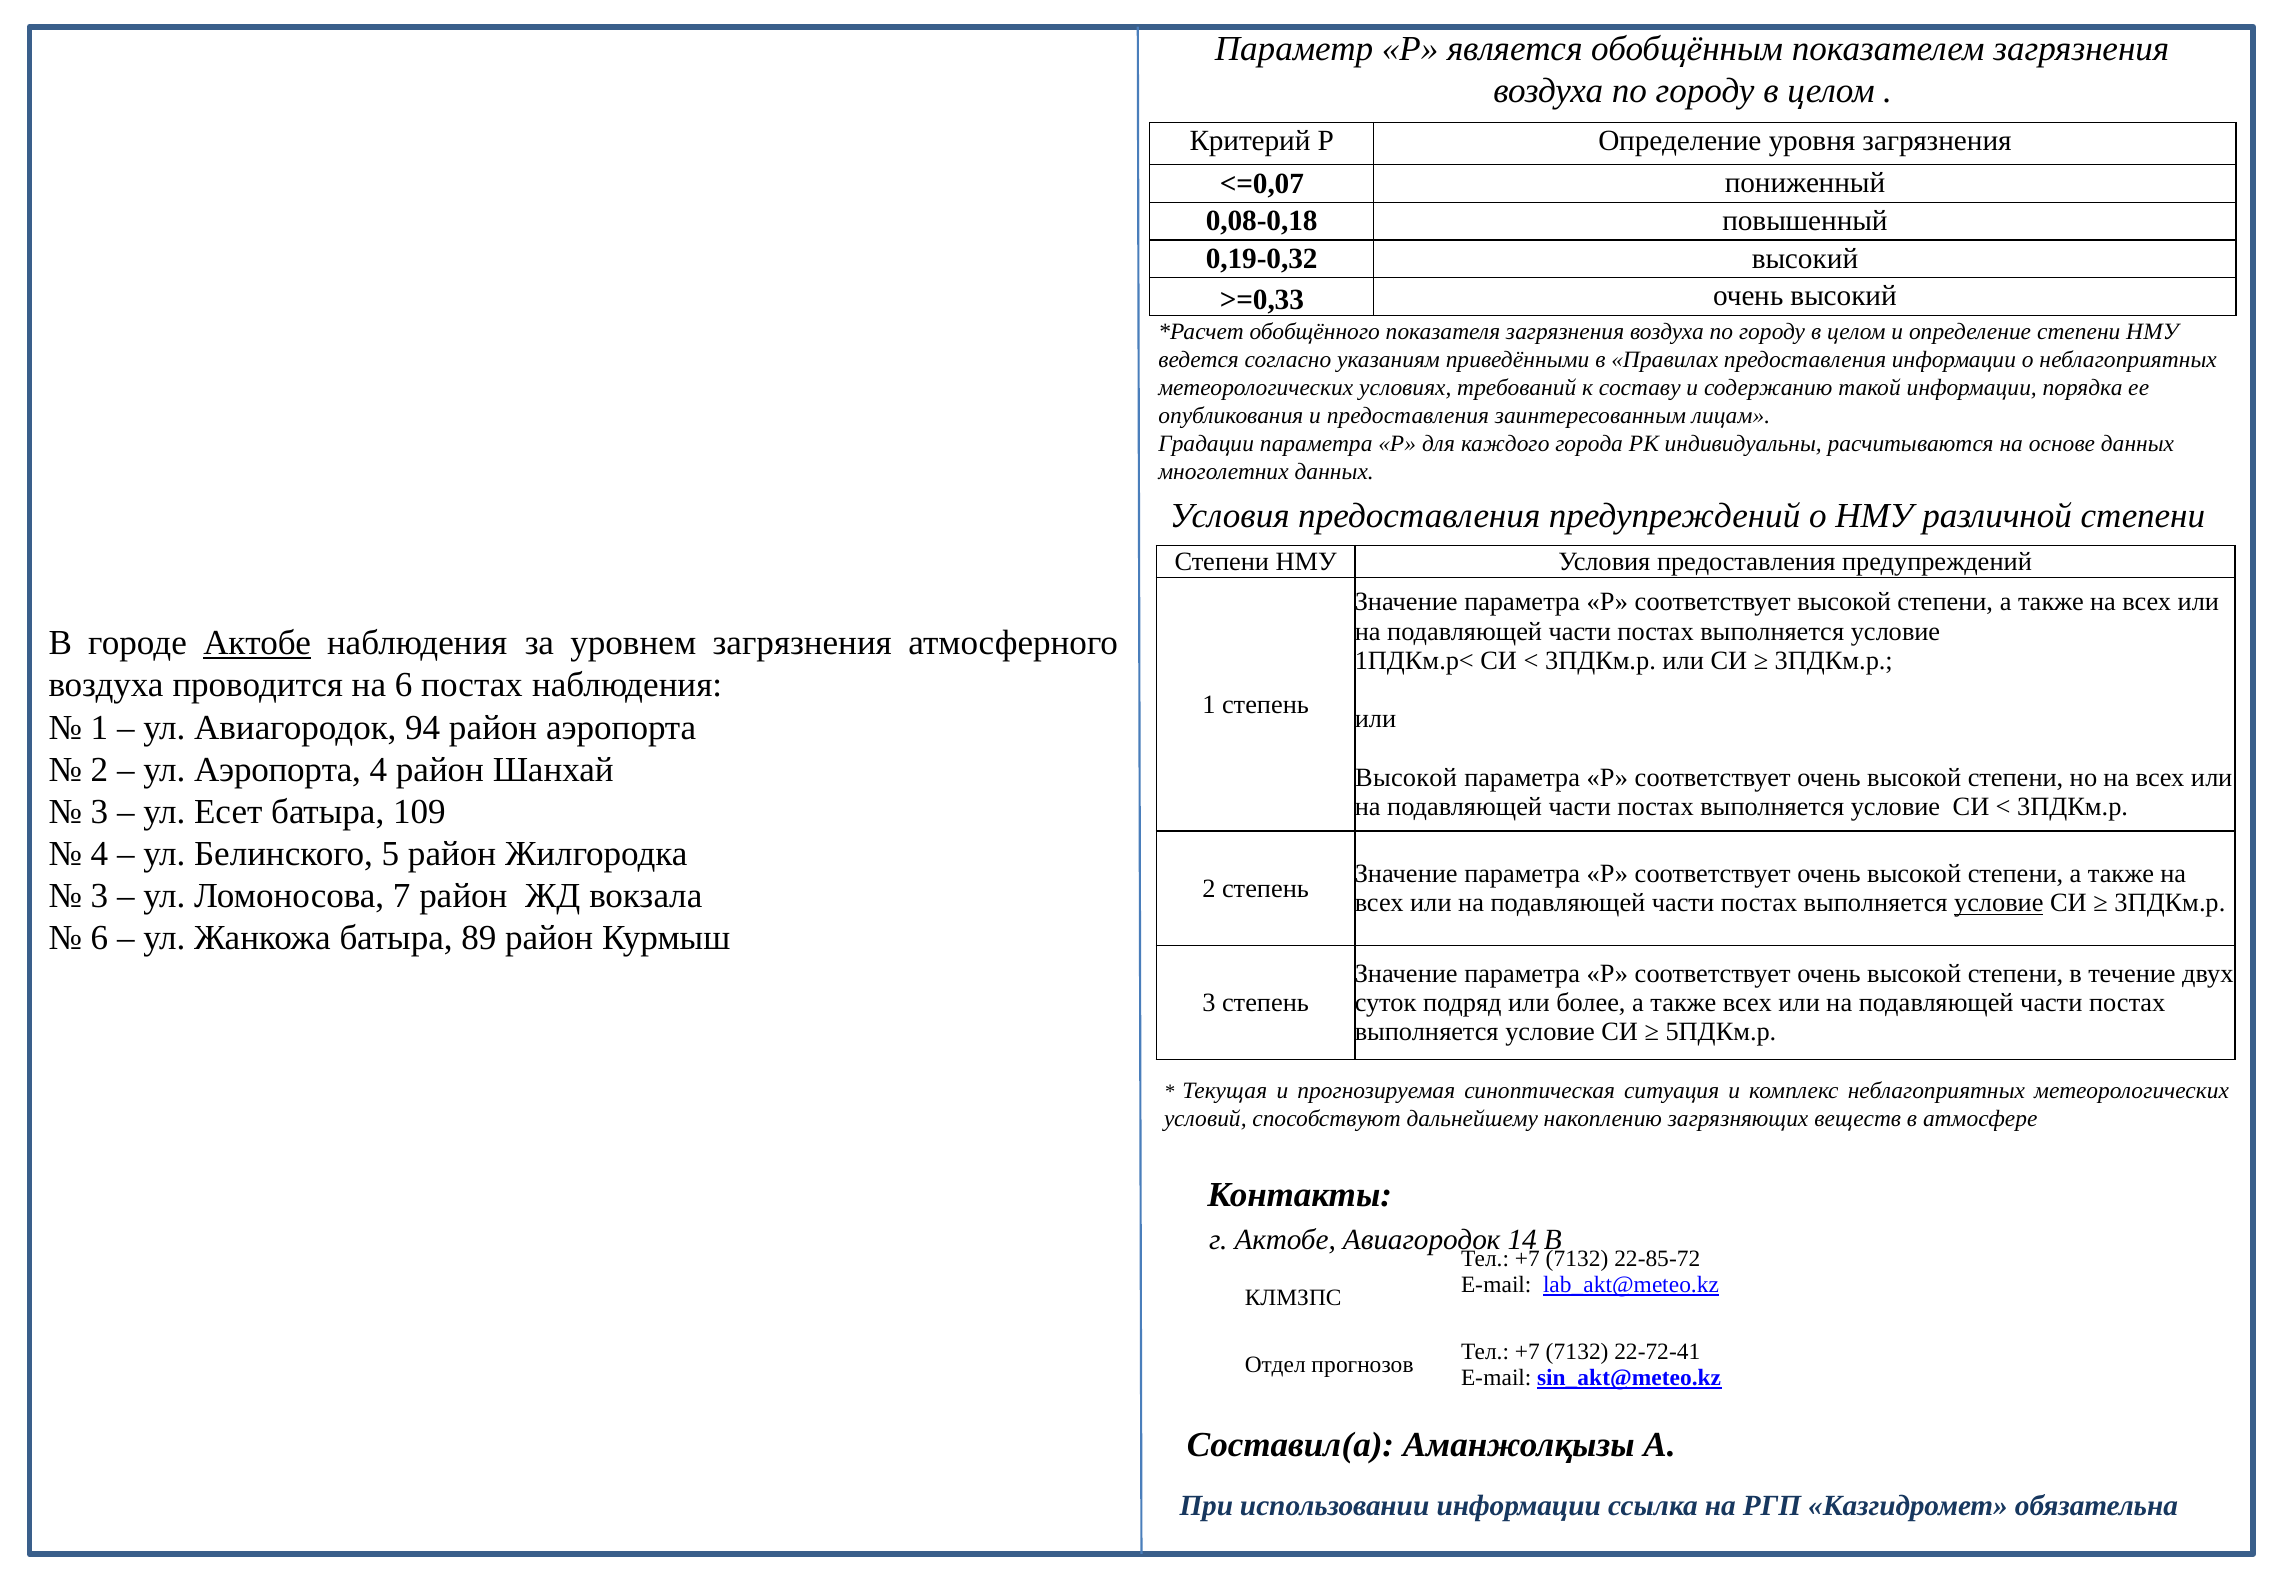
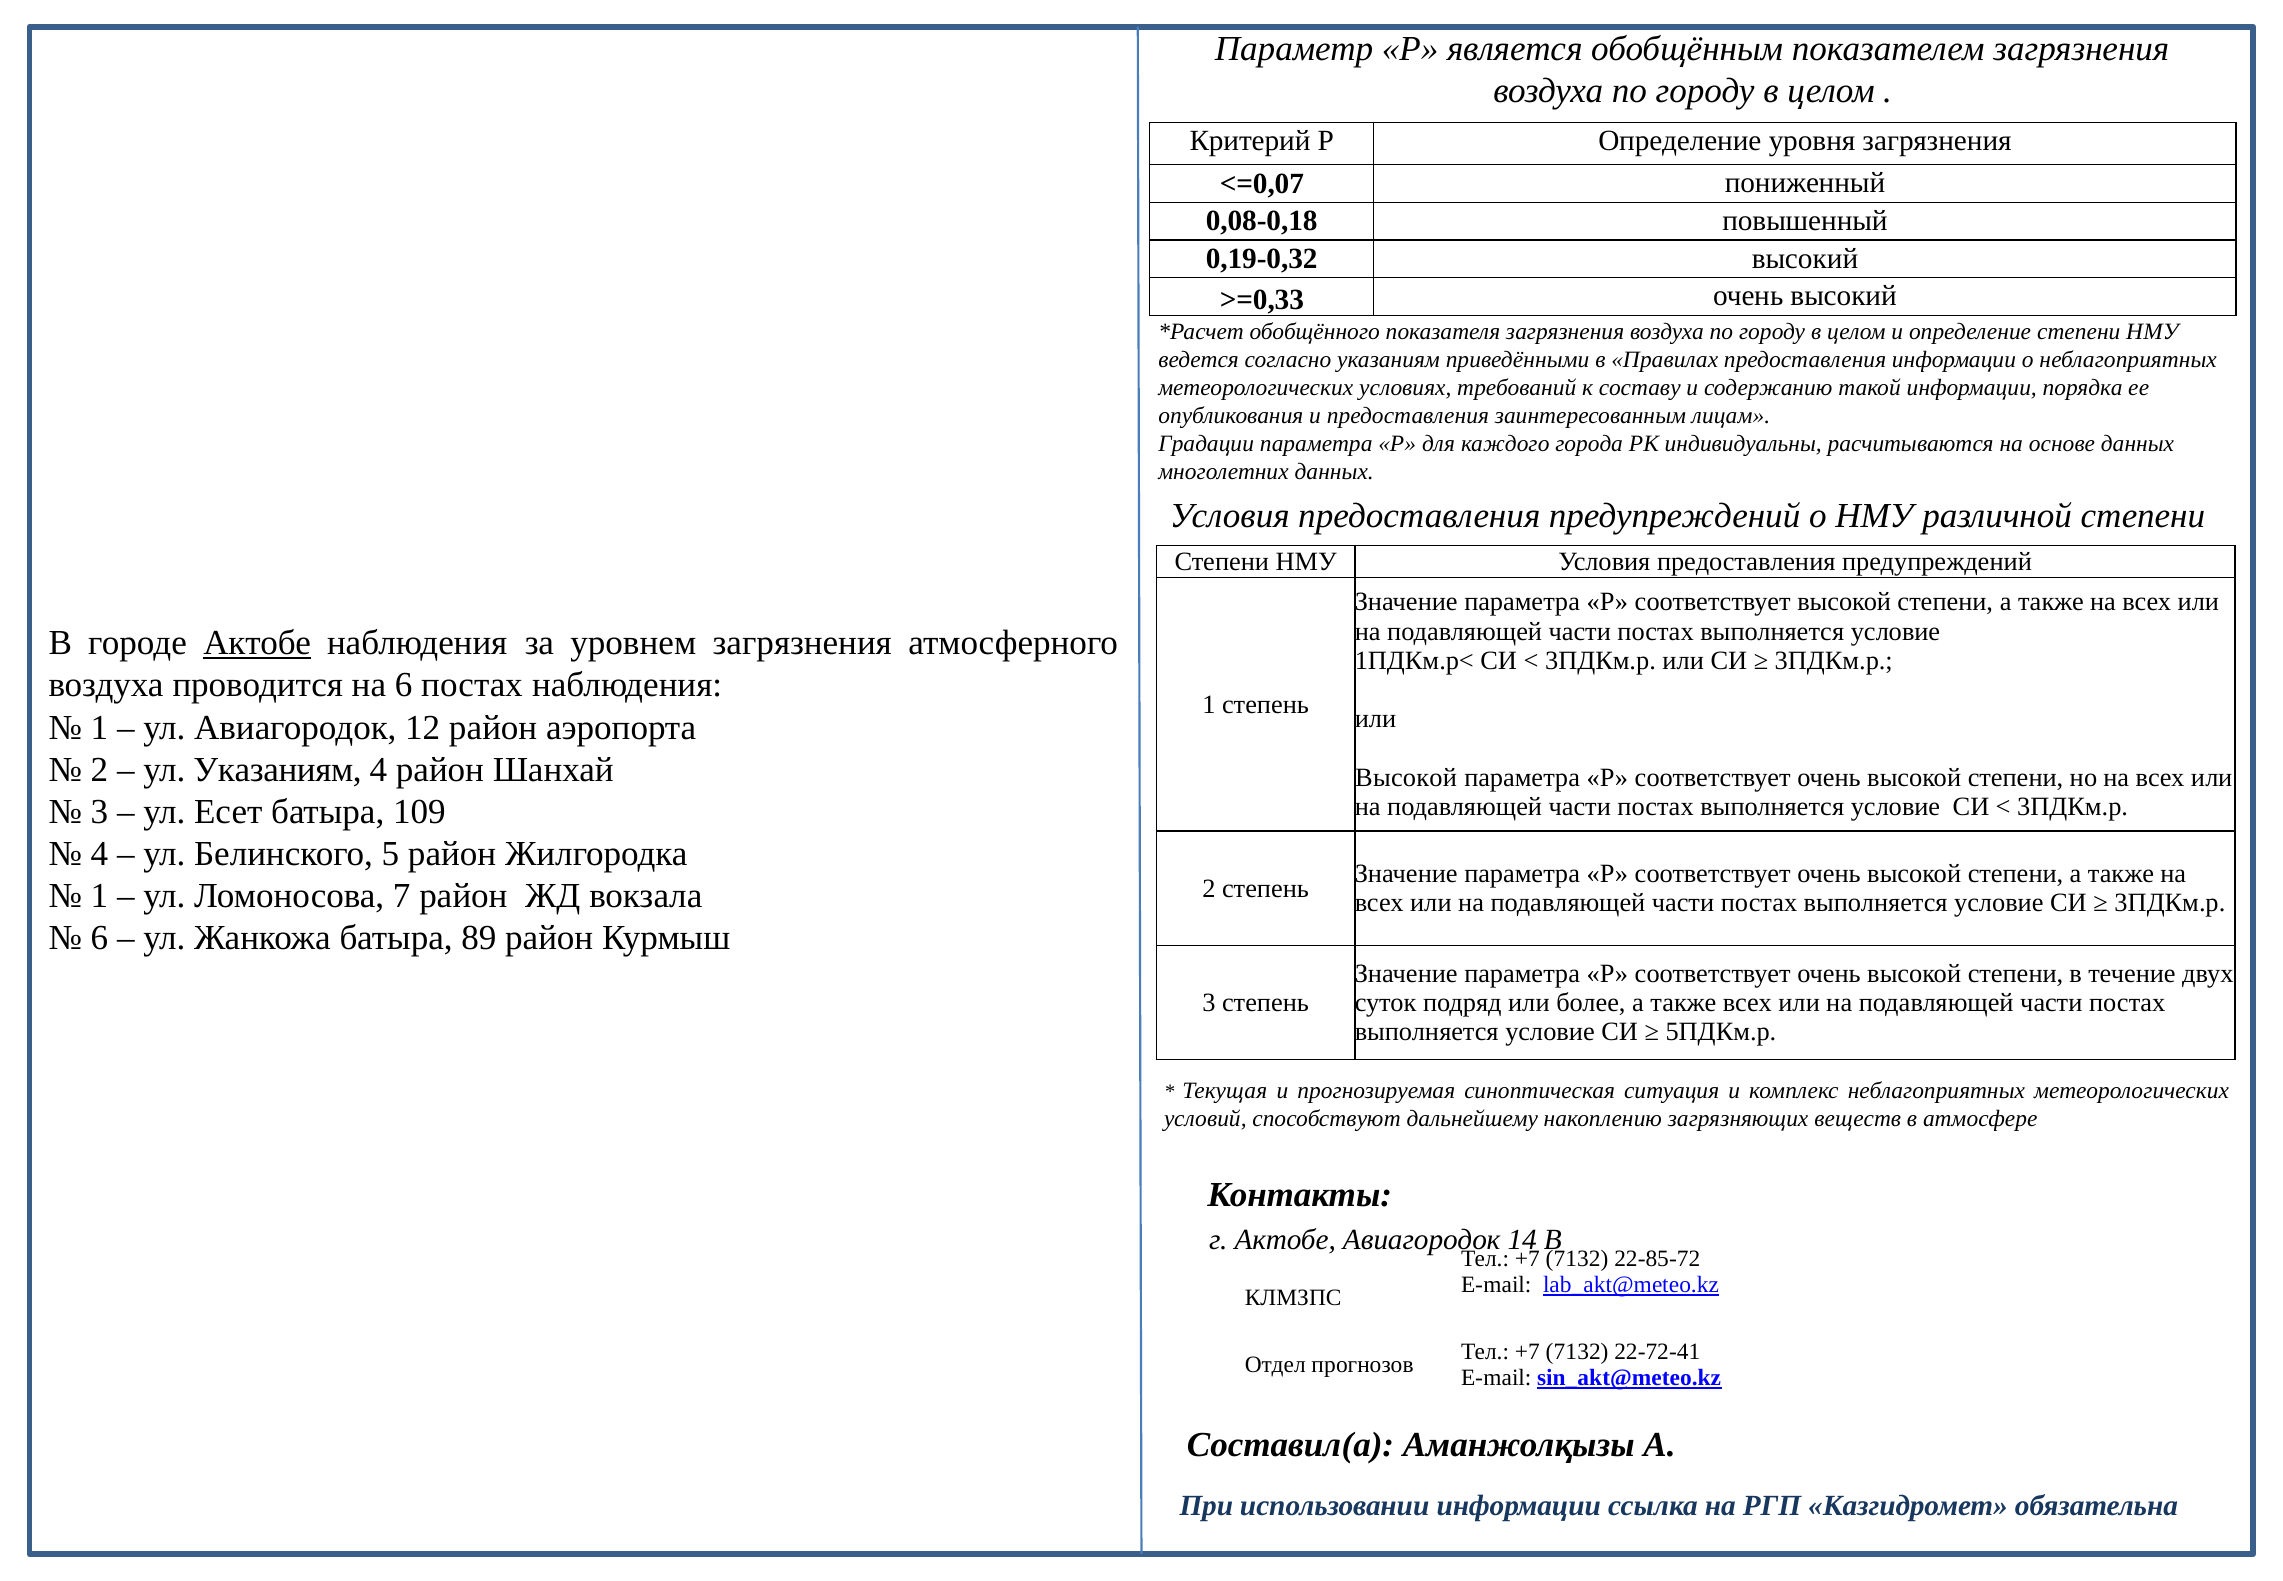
94: 94 -> 12 (423, 727)
ул Аэропорта: Аэропорта -> Указаниям (278, 769)
3: 3 -> 1 (99, 896)
условие underline: present -> none (1999, 903)
